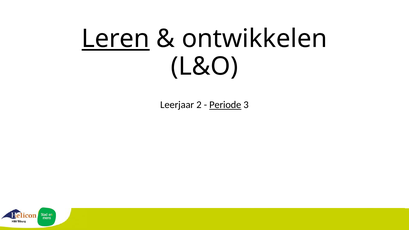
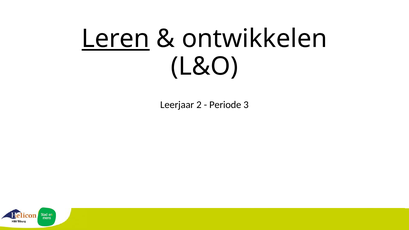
Periode underline: present -> none (225, 105)
